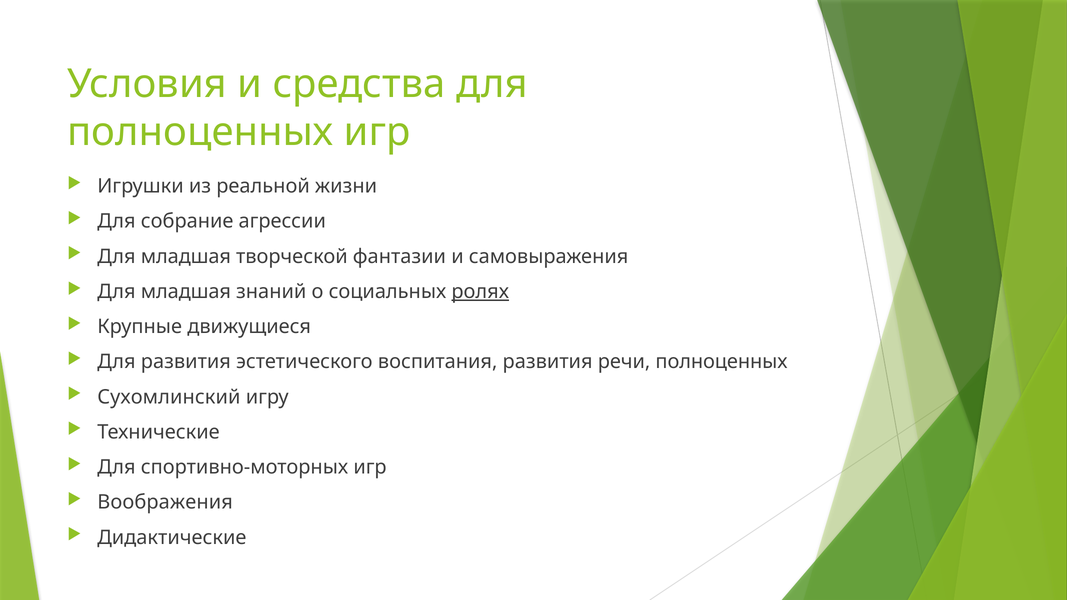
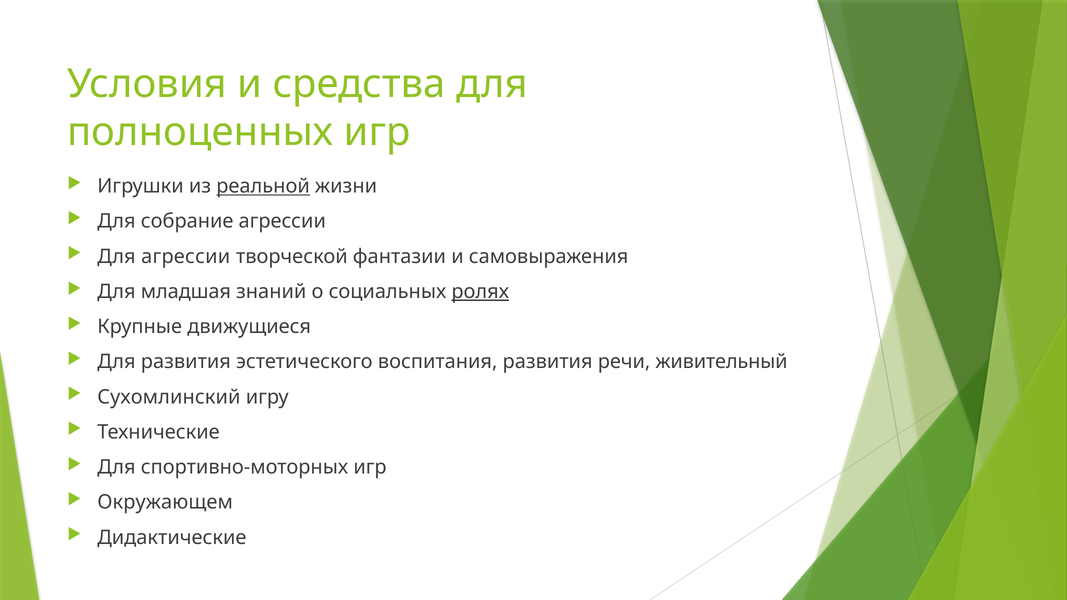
реальной underline: none -> present (263, 186)
младшая: младшая -> агрессии (186, 257)
речи полноценных: полноценных -> живительный (722, 362)
Воображения: Воображения -> Окружающем (165, 502)
